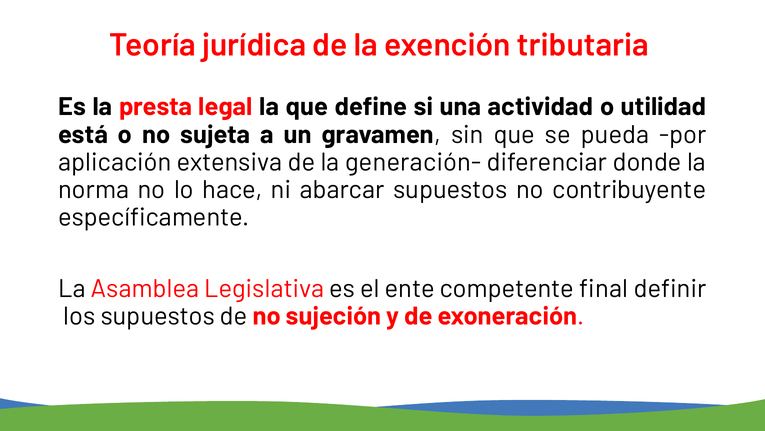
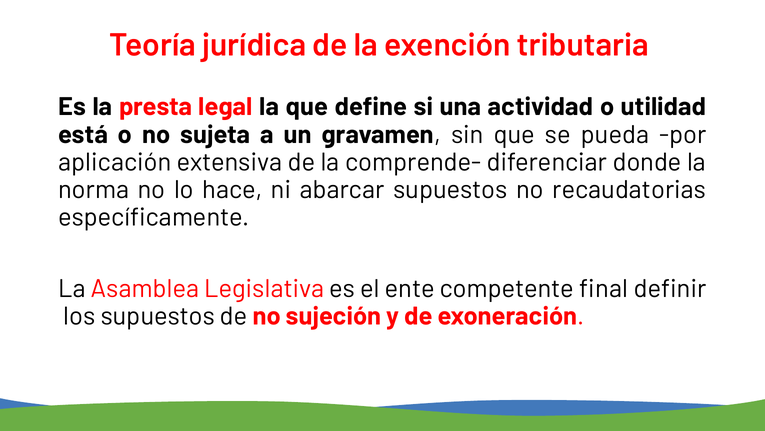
generación-: generación- -> comprende- (413, 162)
contribuyente: contribuyente -> recaudatorias (629, 190)
